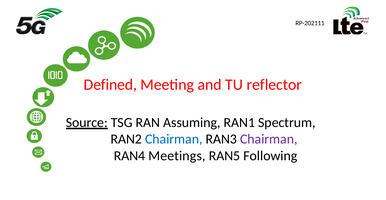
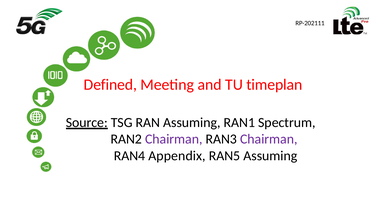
reflector: reflector -> timeplan (274, 85)
Chairman colour: blue -> purple (174, 139)
Meetings: Meetings -> Appendix (177, 156)
RAN5 Following: Following -> Assuming (270, 156)
